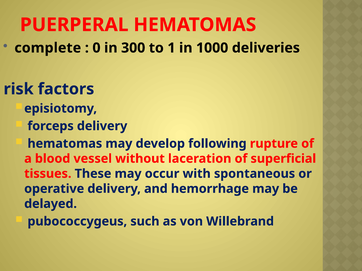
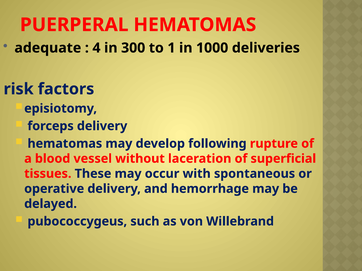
complete: complete -> adequate (48, 48)
0: 0 -> 4 (96, 48)
